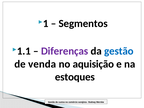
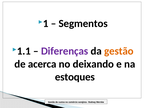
gestão colour: blue -> orange (119, 51)
venda: venda -> acerca (42, 64)
aquisição: aquisição -> deixando (93, 64)
